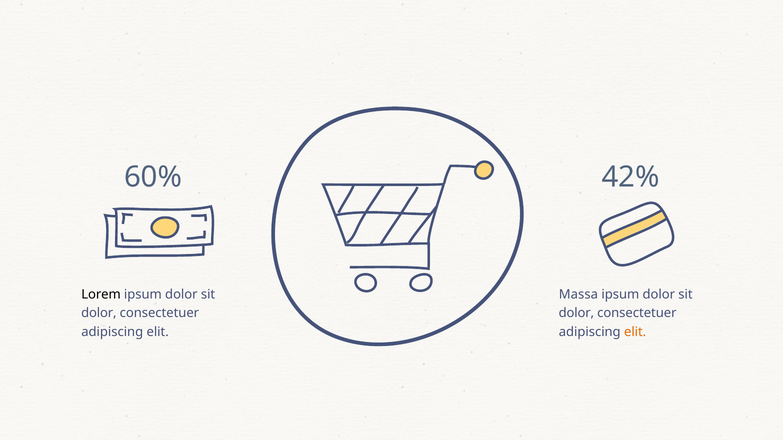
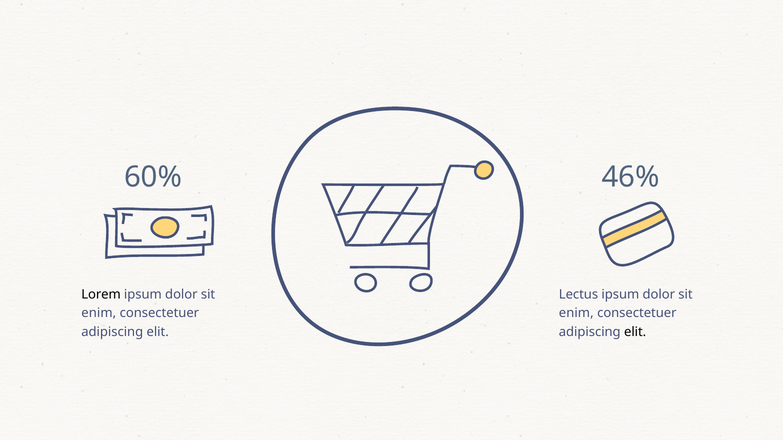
42%: 42% -> 46% (631, 177)
Massa: Massa -> Lectus (578, 295)
dolor: dolor -> enim (99, 313)
dolor: dolor -> enim (576, 313)
elit colour: orange -> black (635, 332)
